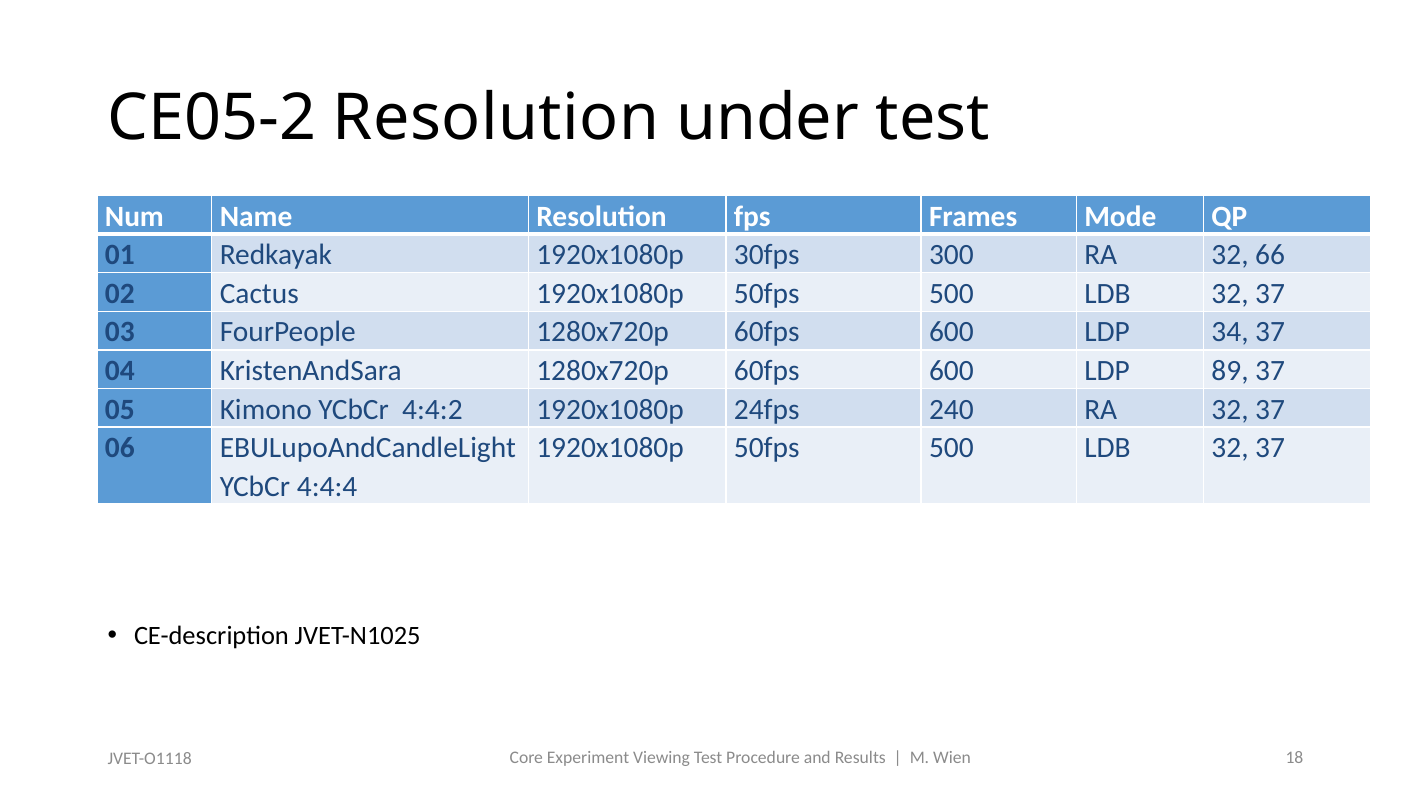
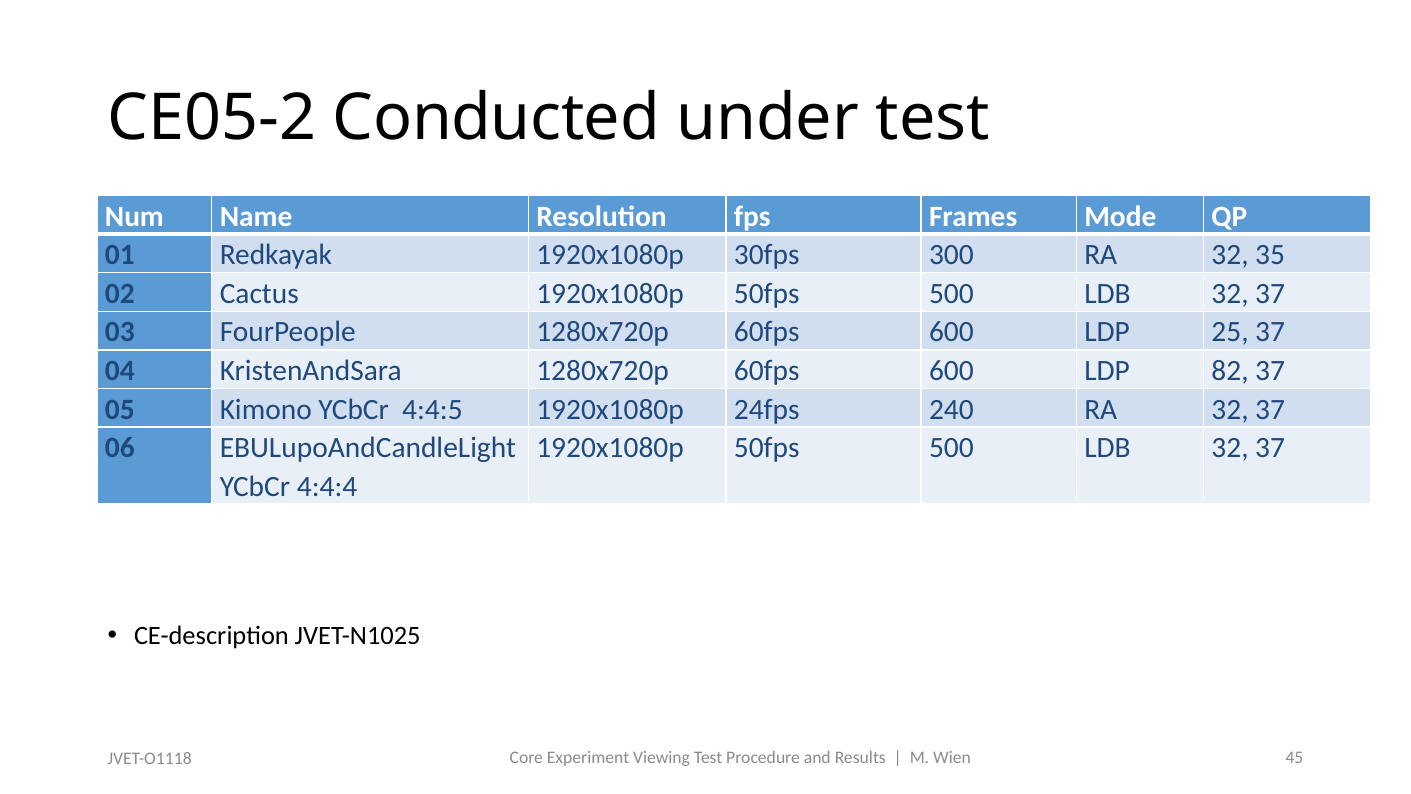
CE05-2 Resolution: Resolution -> Conducted (496, 119)
66: 66 -> 35 (1270, 255)
34: 34 -> 25 (1230, 332)
89: 89 -> 82 (1230, 371)
4:4:2: 4:4:2 -> 4:4:5 (432, 409)
18: 18 -> 45 (1294, 758)
